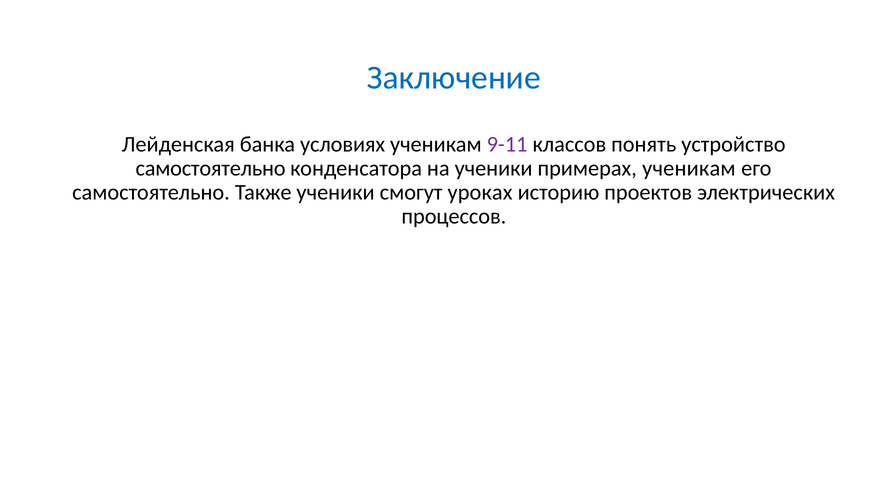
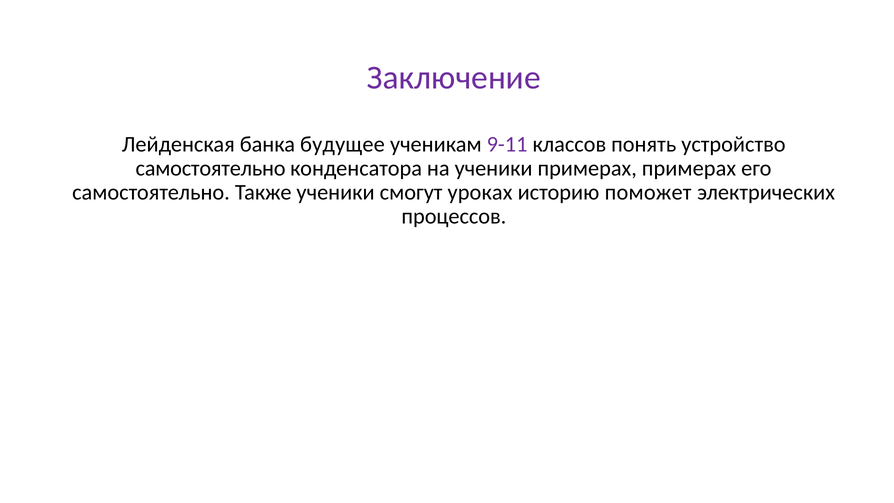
Заключение colour: blue -> purple (454, 78)
условиях: условиях -> будущее (342, 144)
примерах ученикам: ученикам -> примерах (689, 168)
проектов: проектов -> поможет (648, 192)
